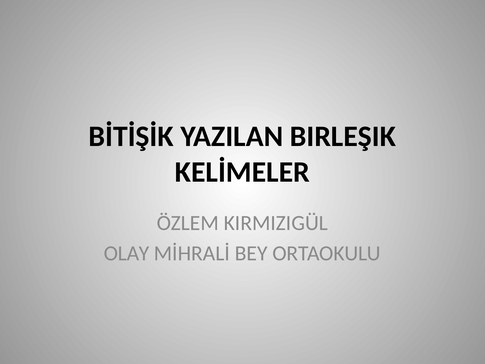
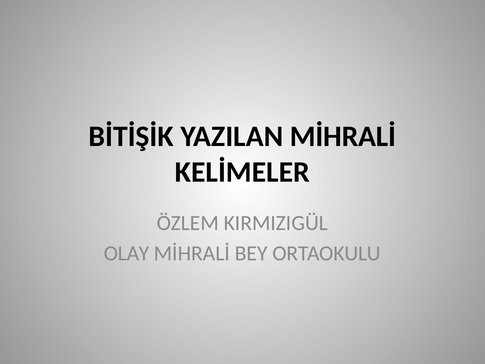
YAZILAN BIRLEŞIK: BIRLEŞIK -> MİHRALİ (343, 136)
